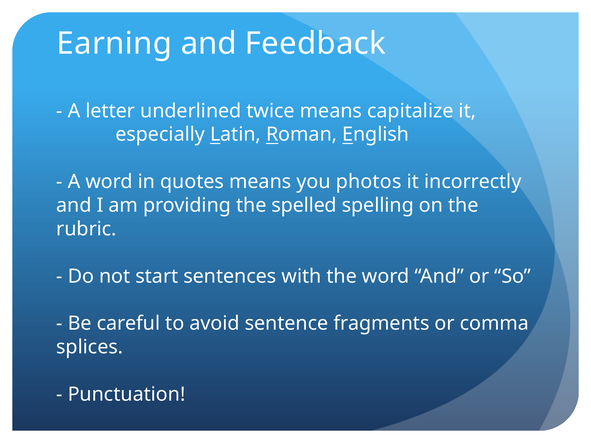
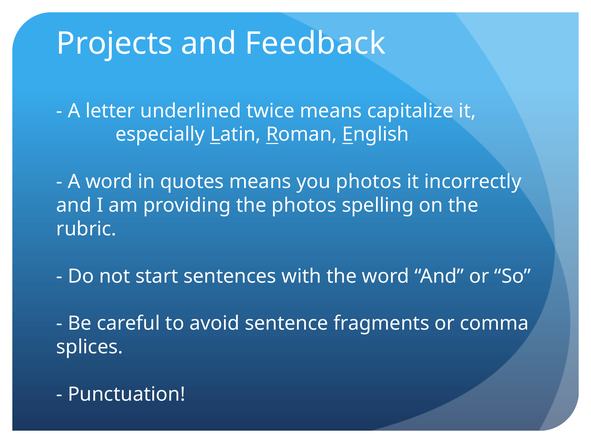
Earning: Earning -> Projects (115, 44)
the spelled: spelled -> photos (304, 205)
